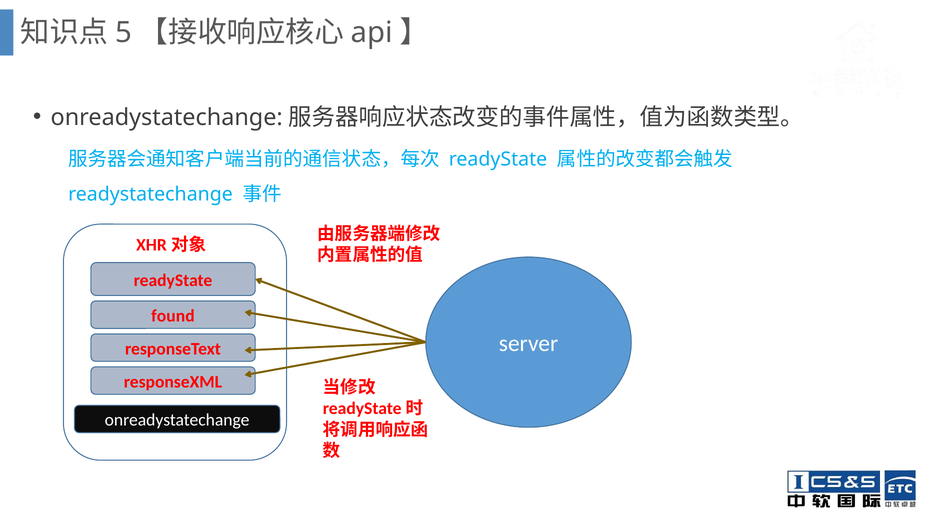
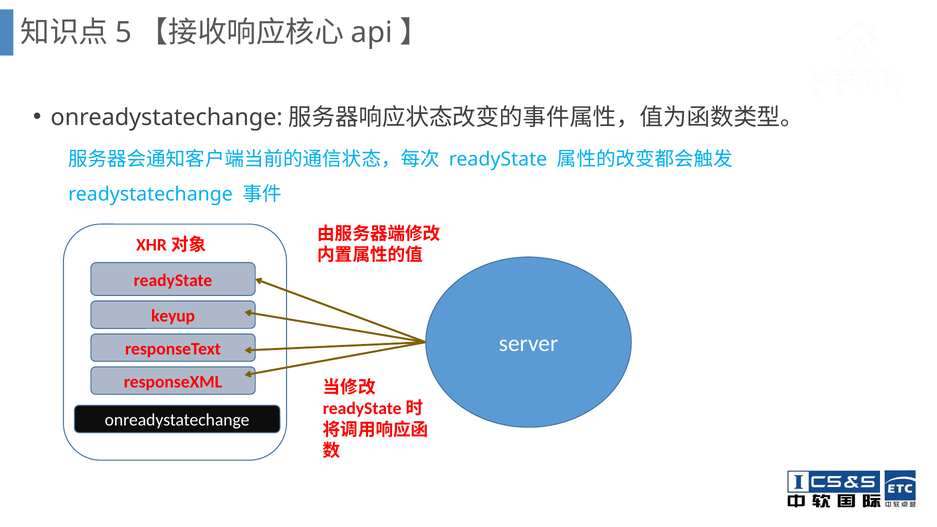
found: found -> keyup (173, 316)
